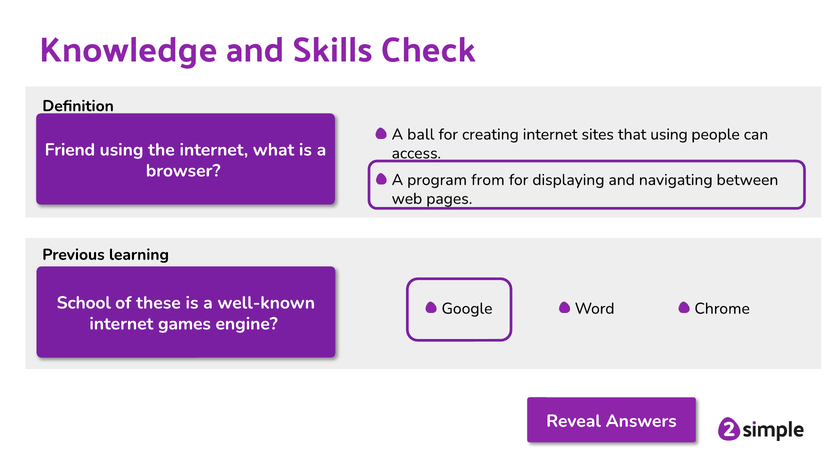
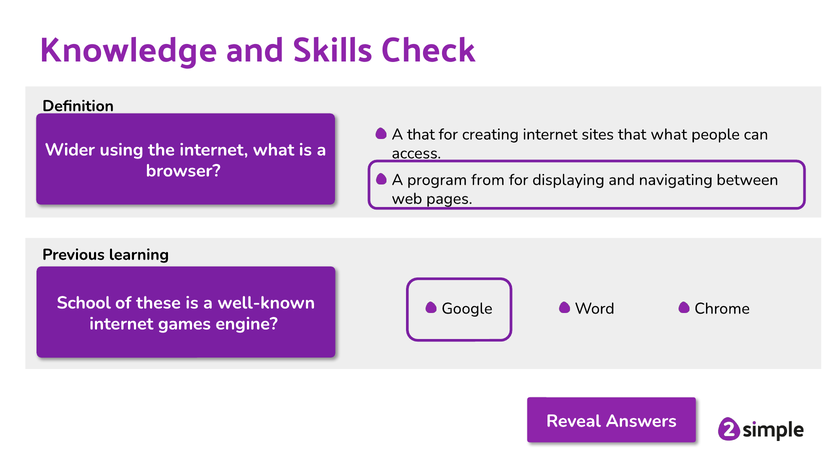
A ball: ball -> that (421, 134)
that using: using -> what (669, 134)
Friend: Friend -> Wider (70, 150)
